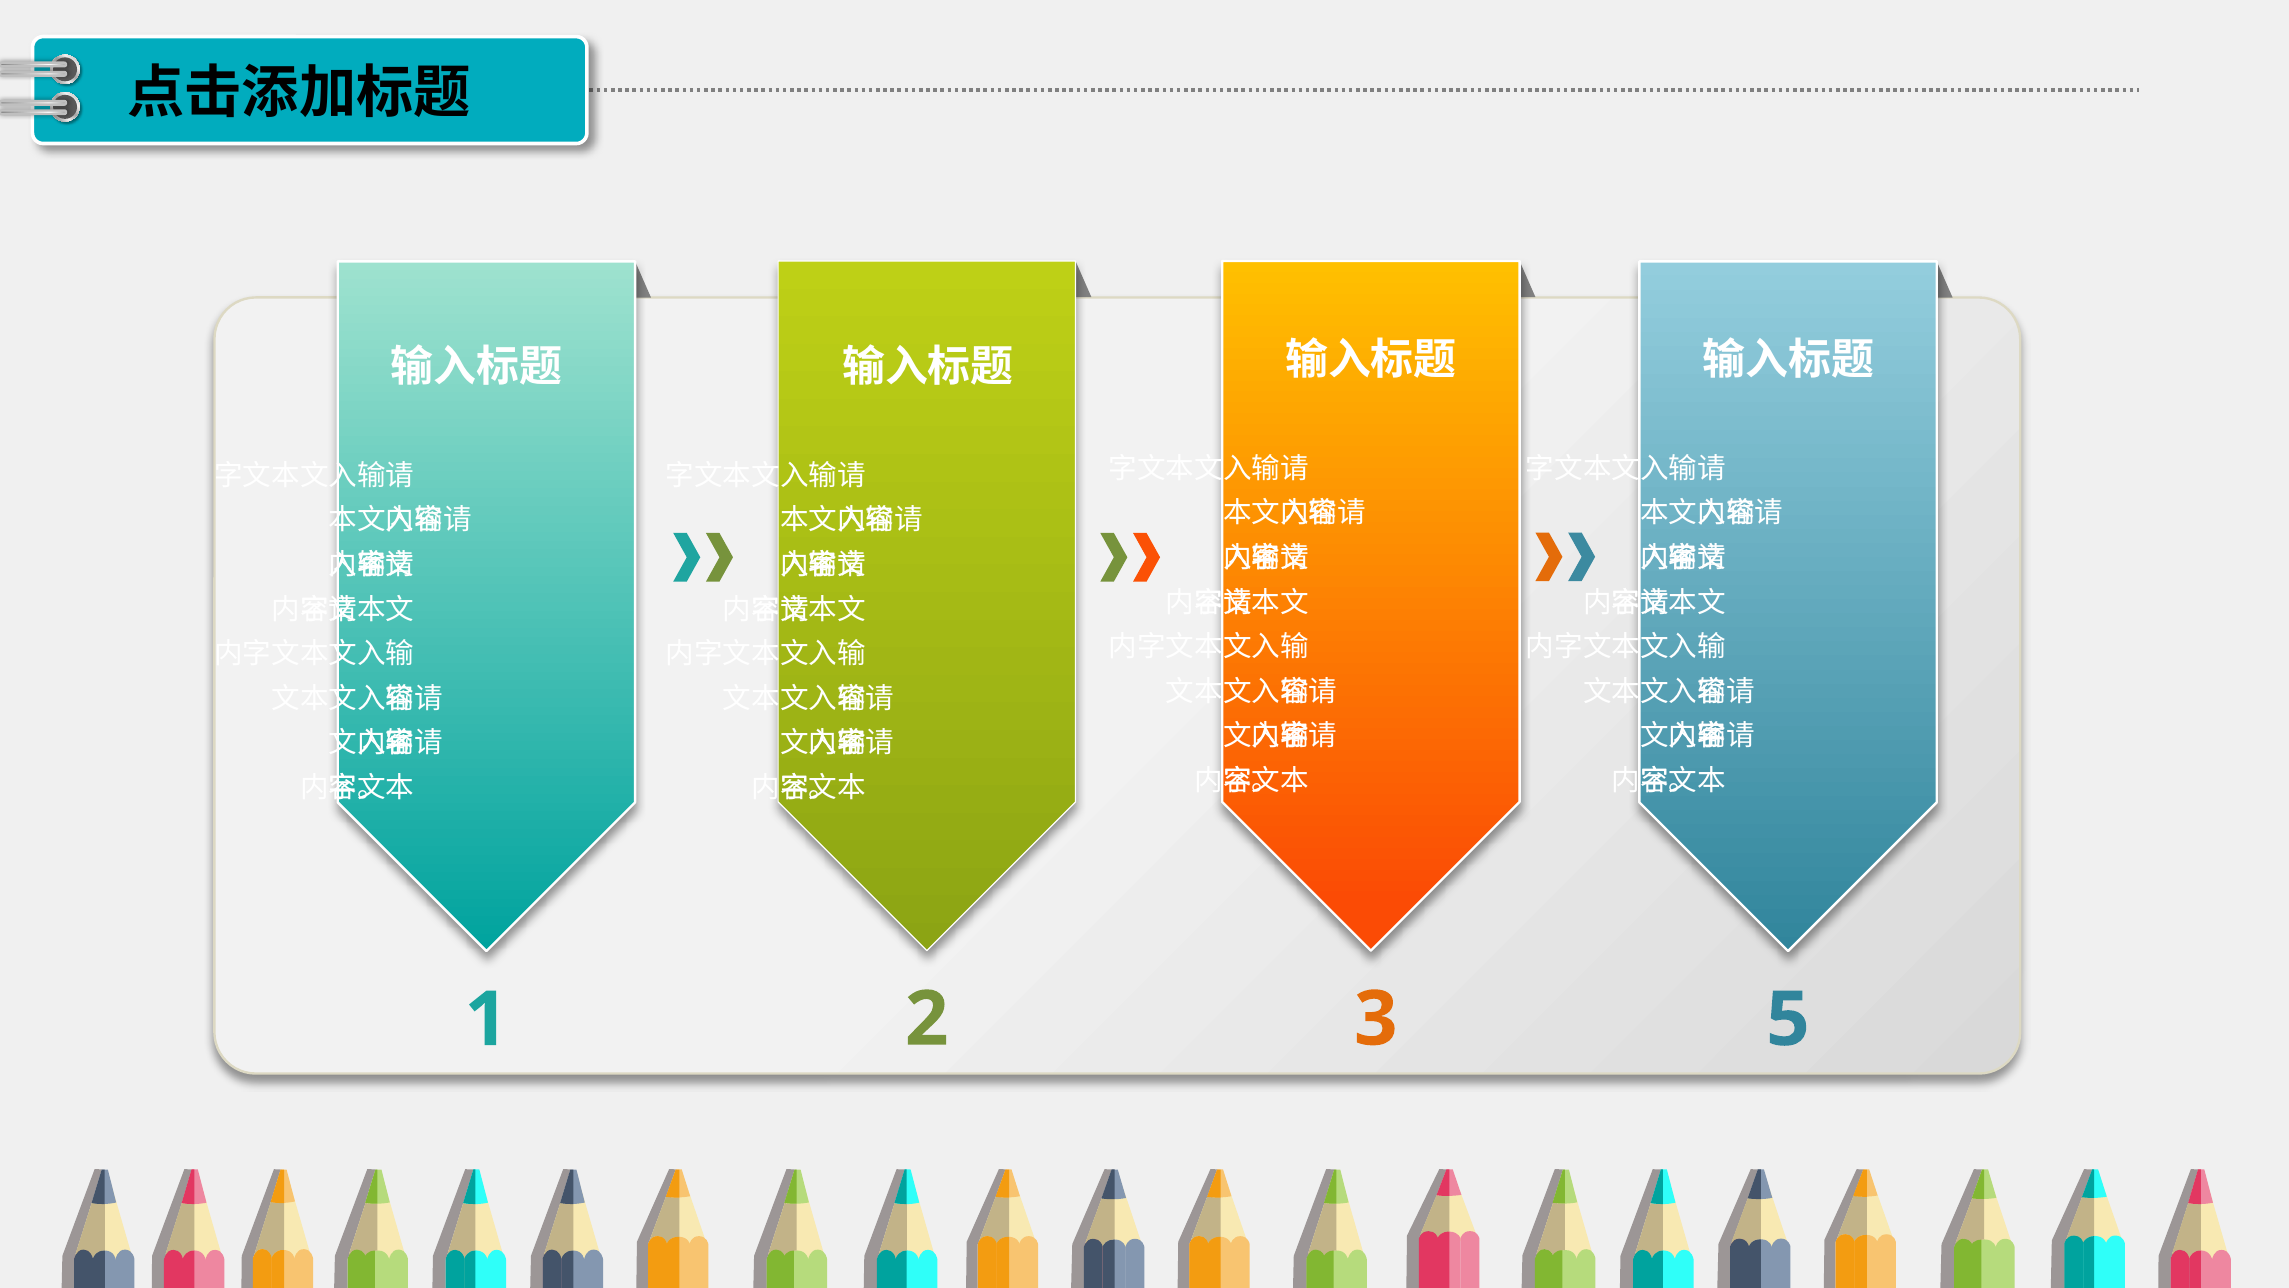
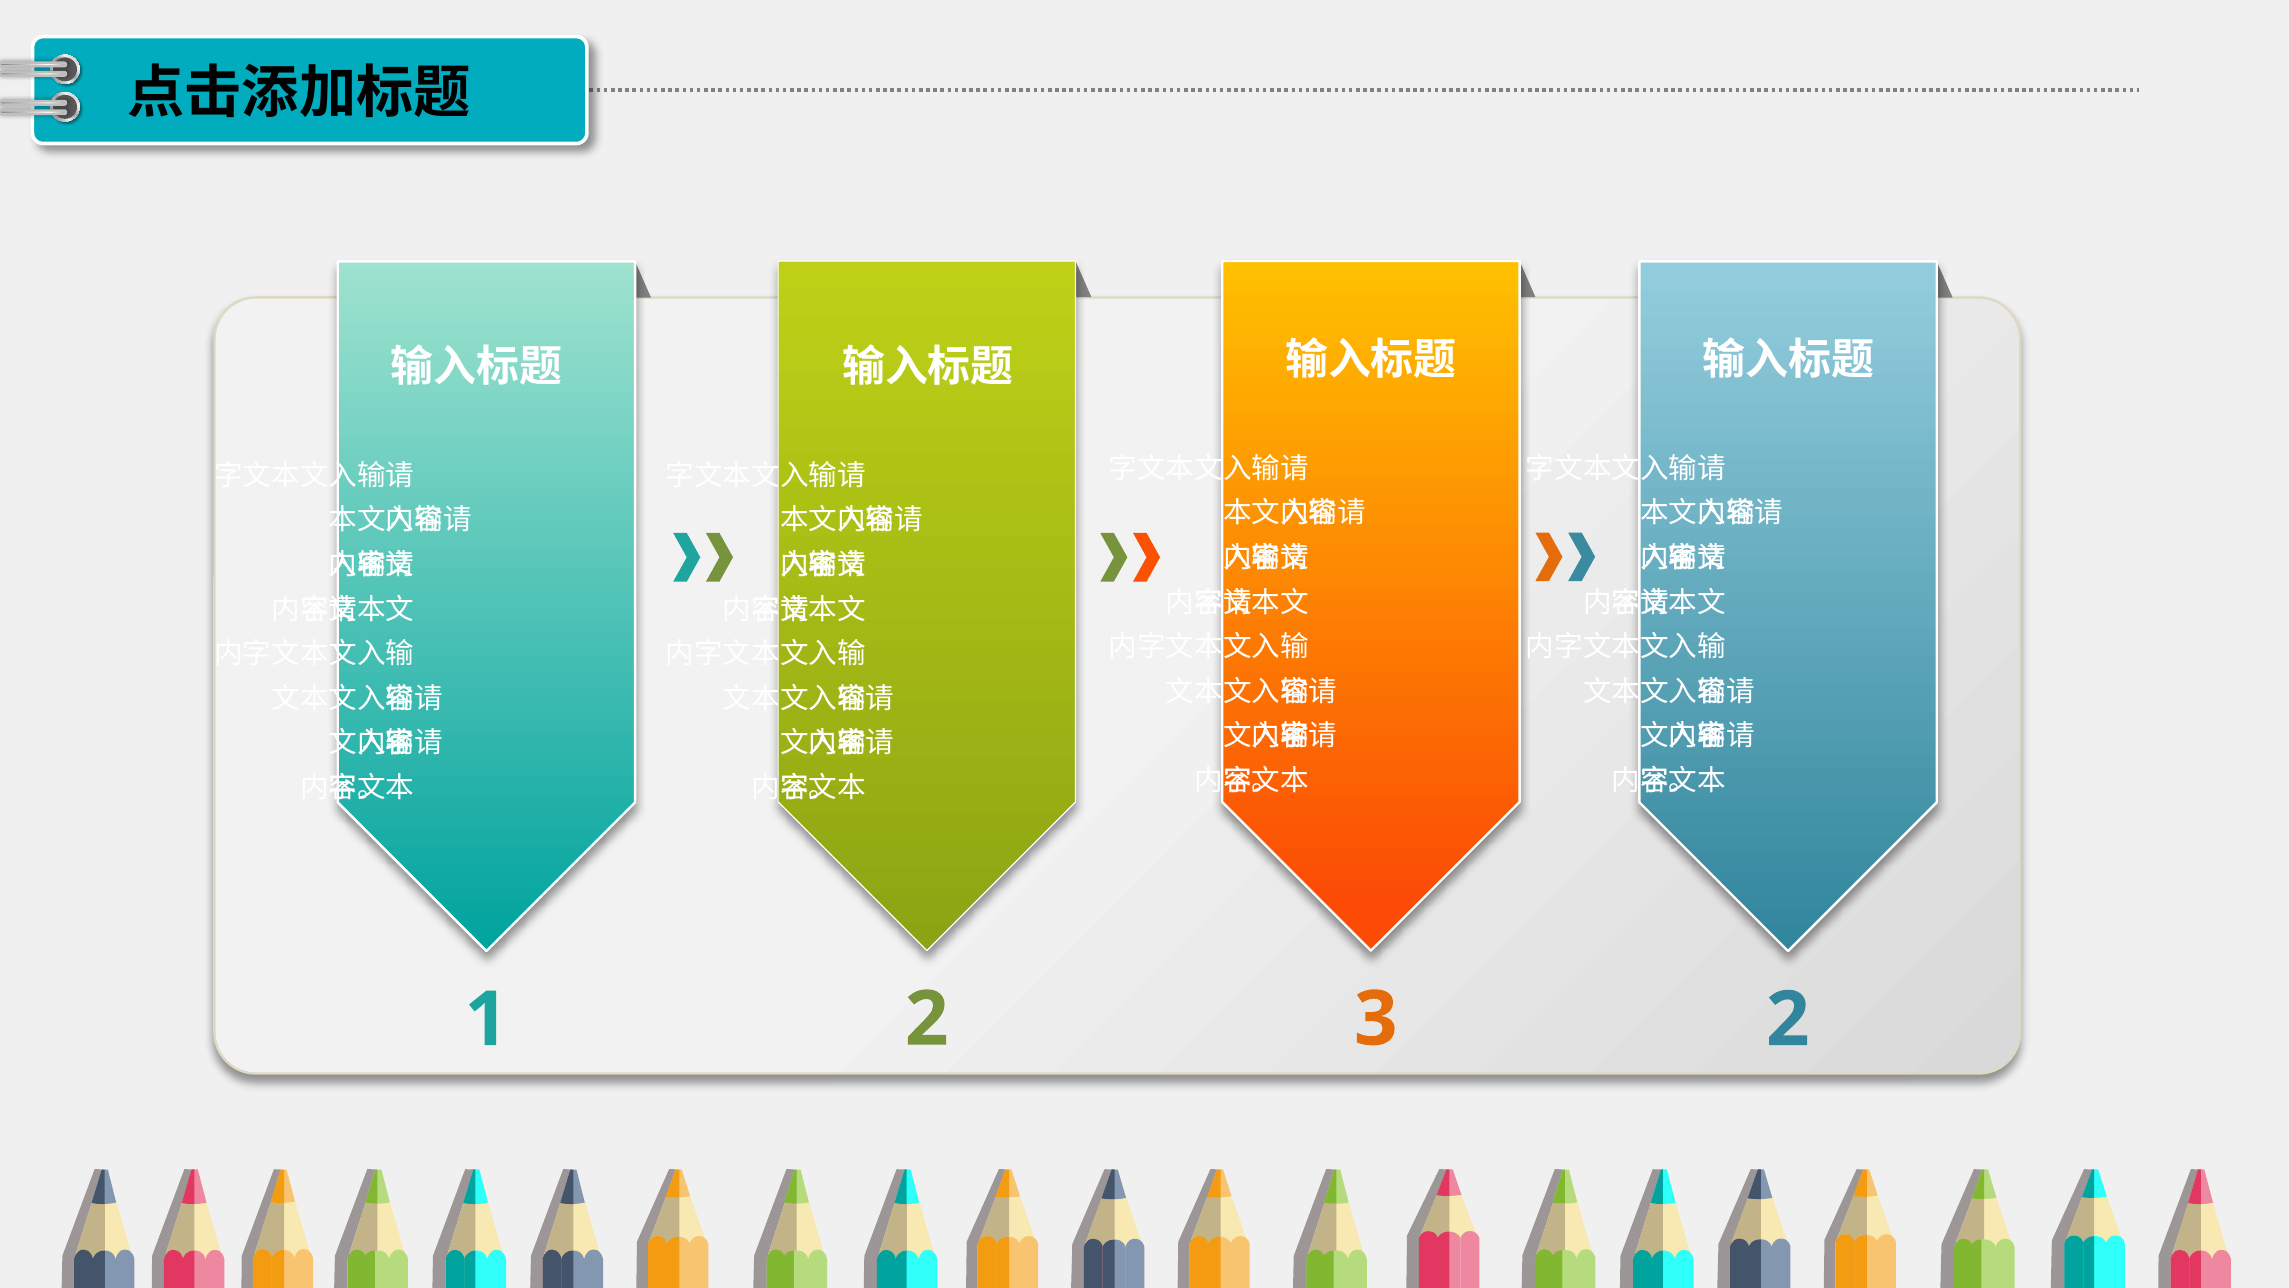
2 5: 5 -> 2 (1788, 1019)
